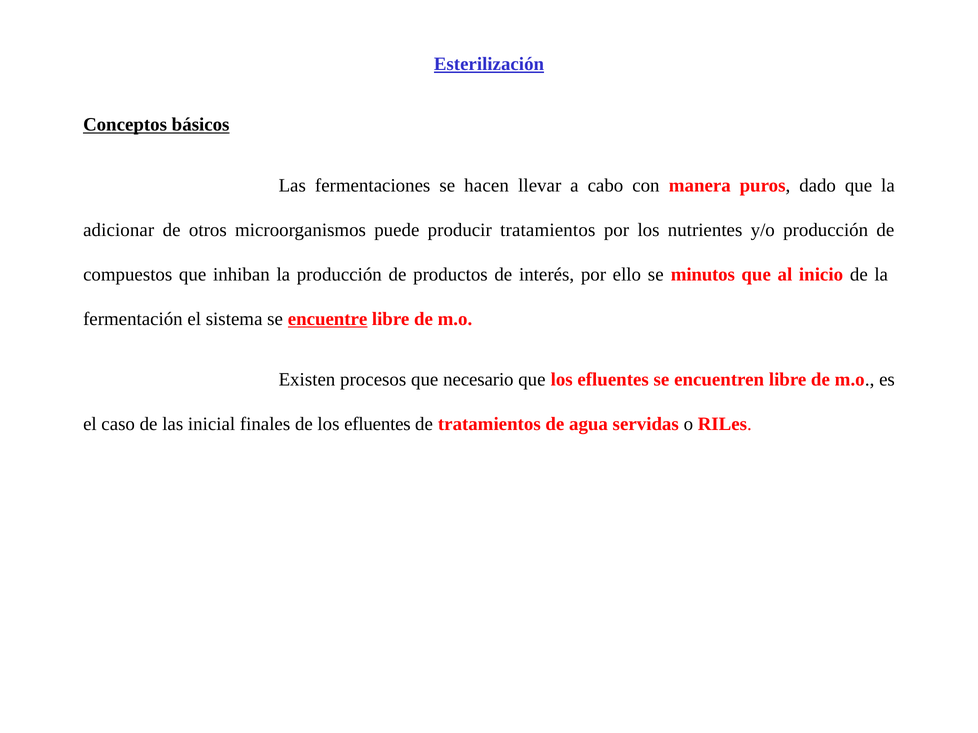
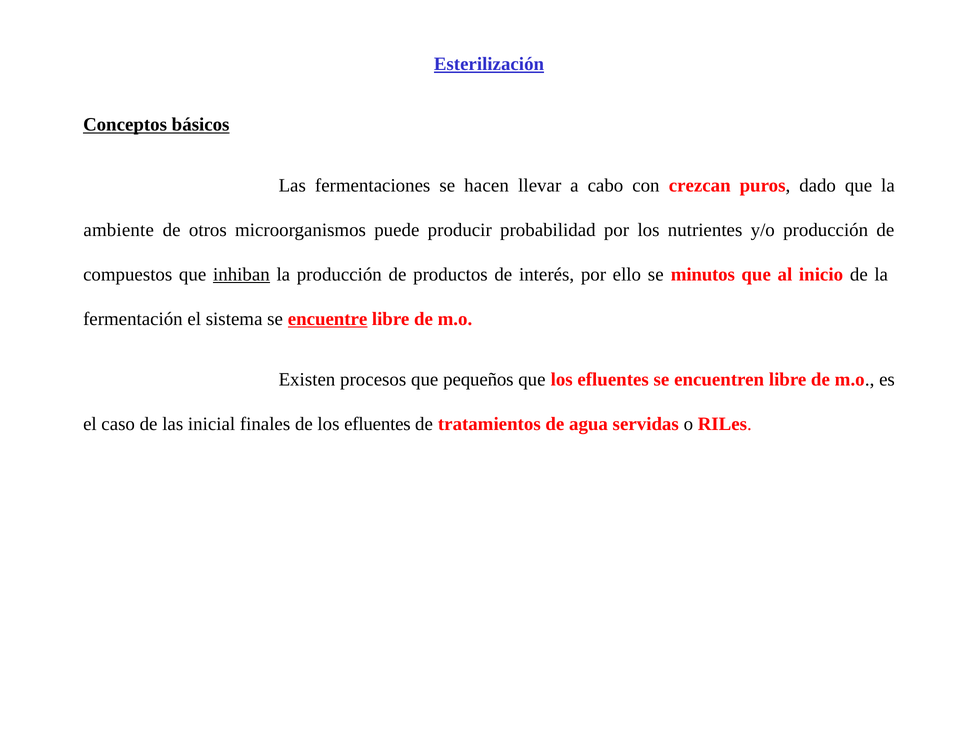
manera: manera -> crezcan (700, 185)
adicionar: adicionar -> ambiente (119, 230)
producir tratamientos: tratamientos -> probabilidad (548, 230)
inhiban underline: none -> present (241, 274)
necesario: necesario -> pequeños (478, 380)
